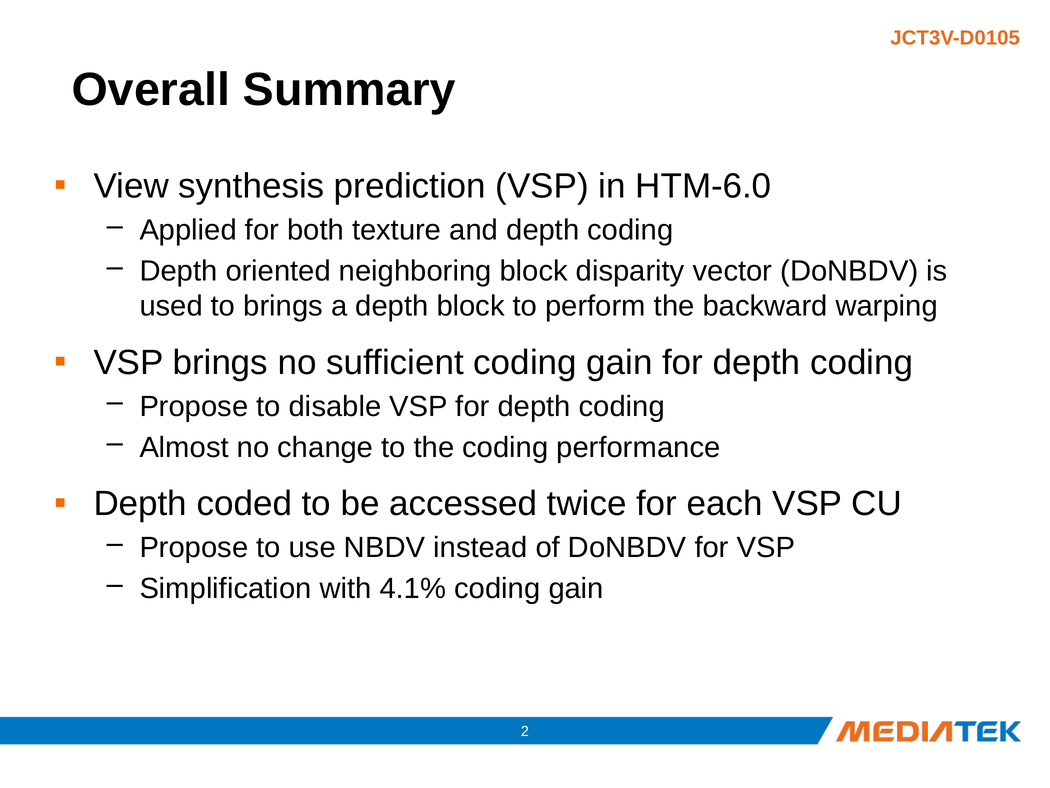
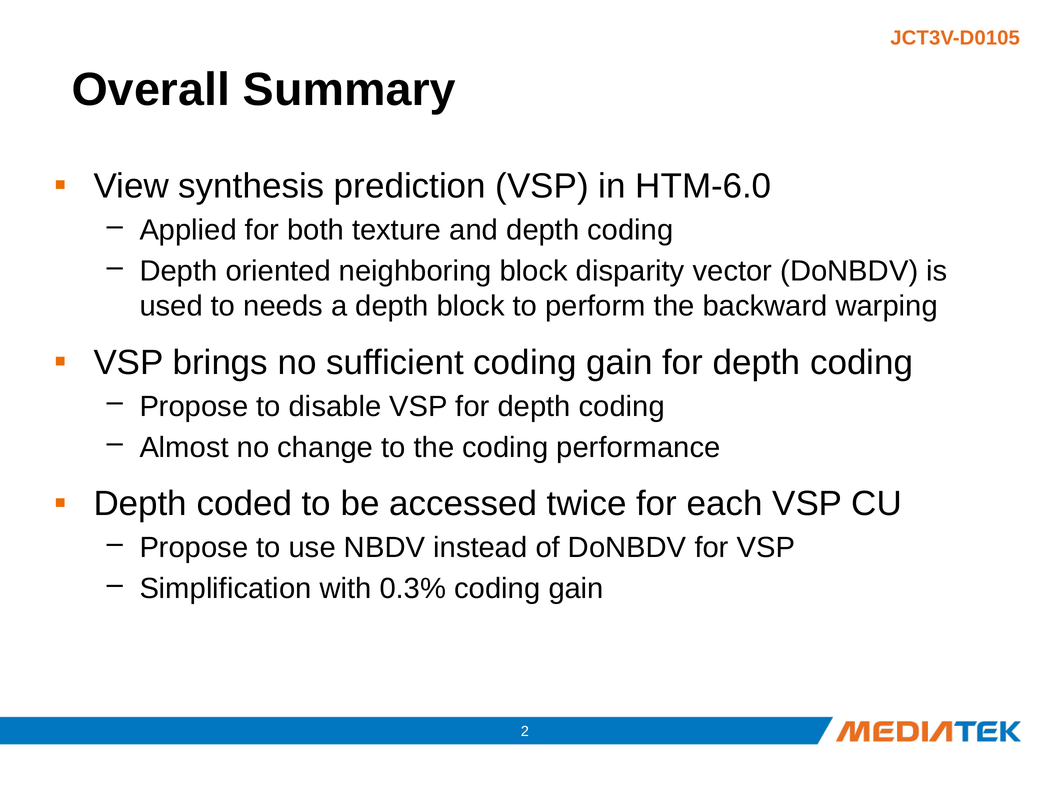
to brings: brings -> needs (283, 306)
4.1%: 4.1% -> 0.3% (413, 588)
